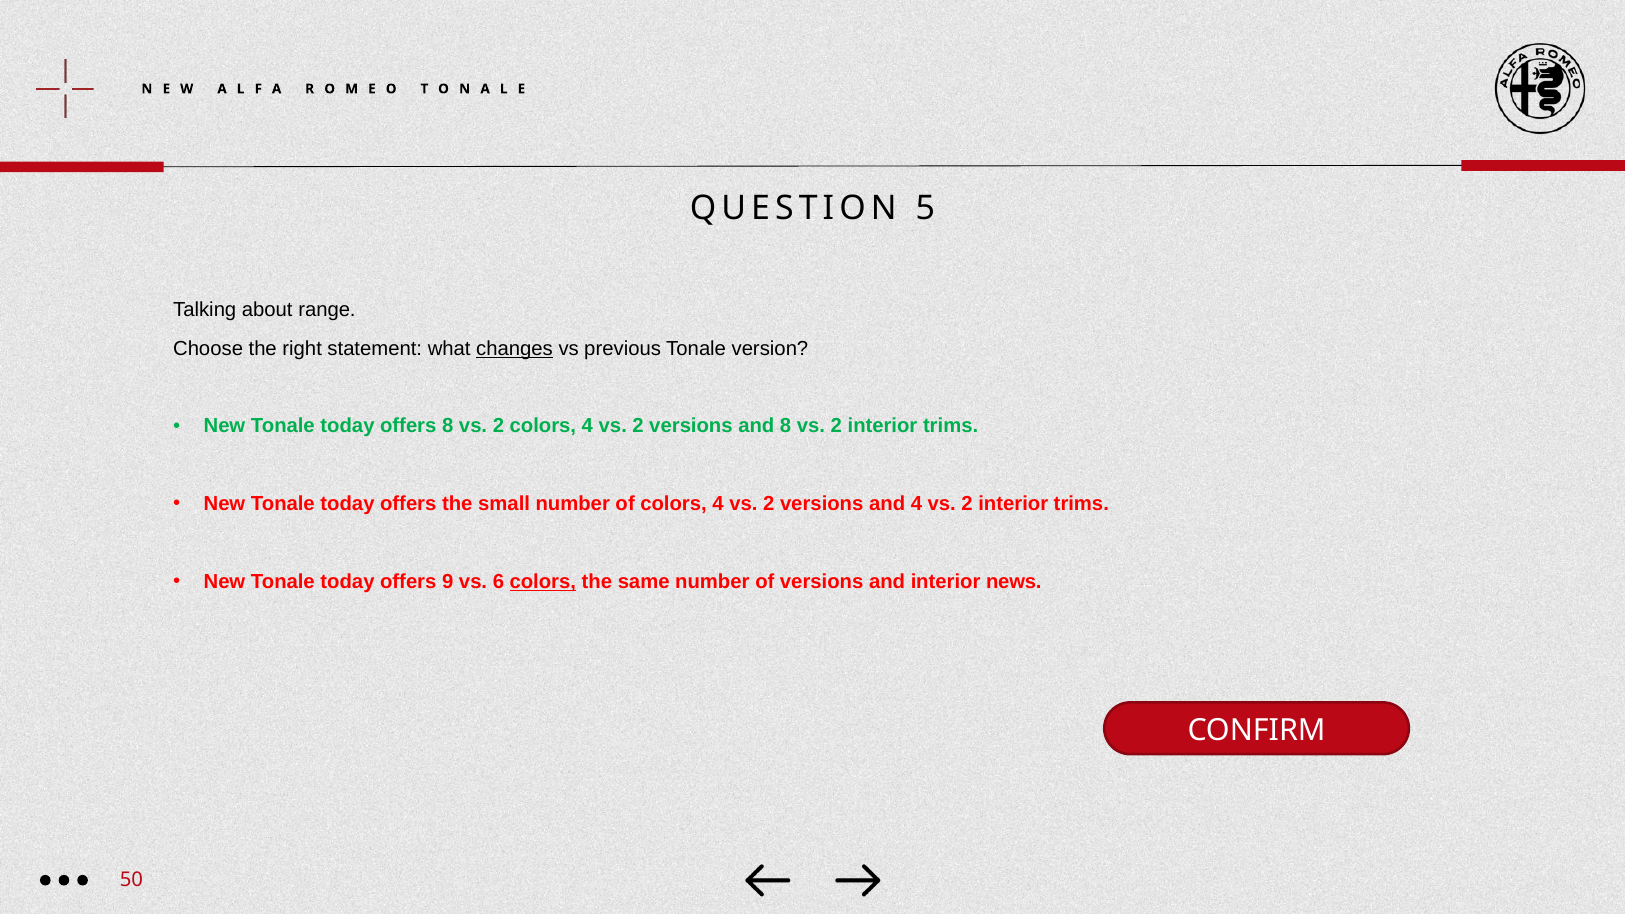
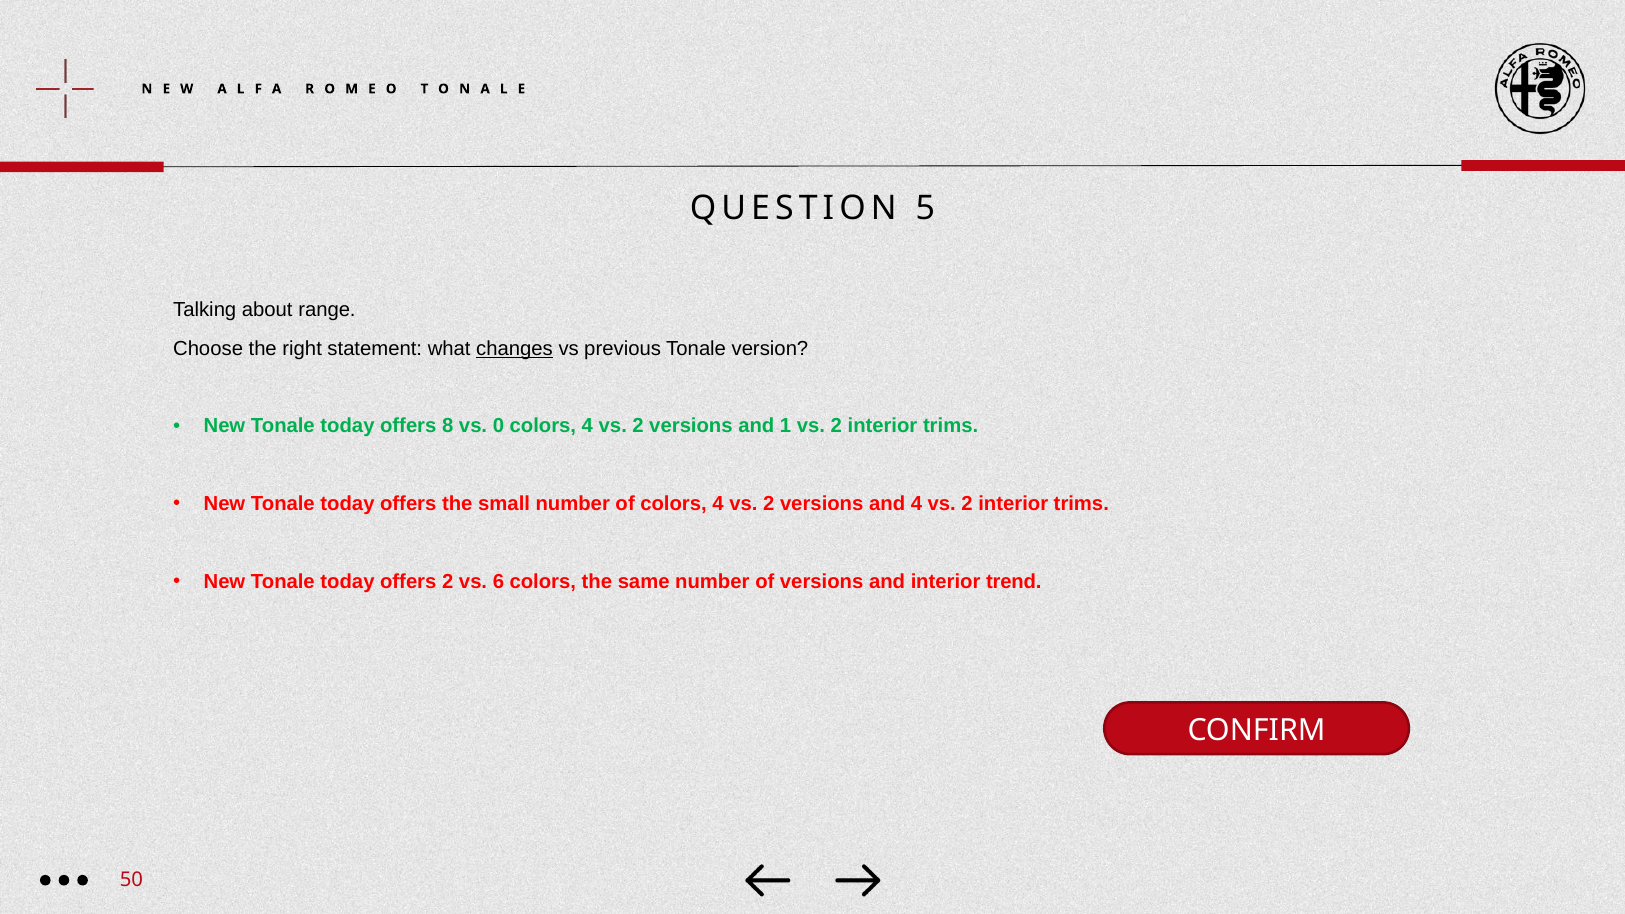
offers 8 vs 2: 2 -> 0 (498, 426)
and 8: 8 -> 1 (786, 426)
offers 9: 9 -> 2 (448, 582)
colors underline: present -> none (543, 582)
news: news -> trend (1014, 582)
